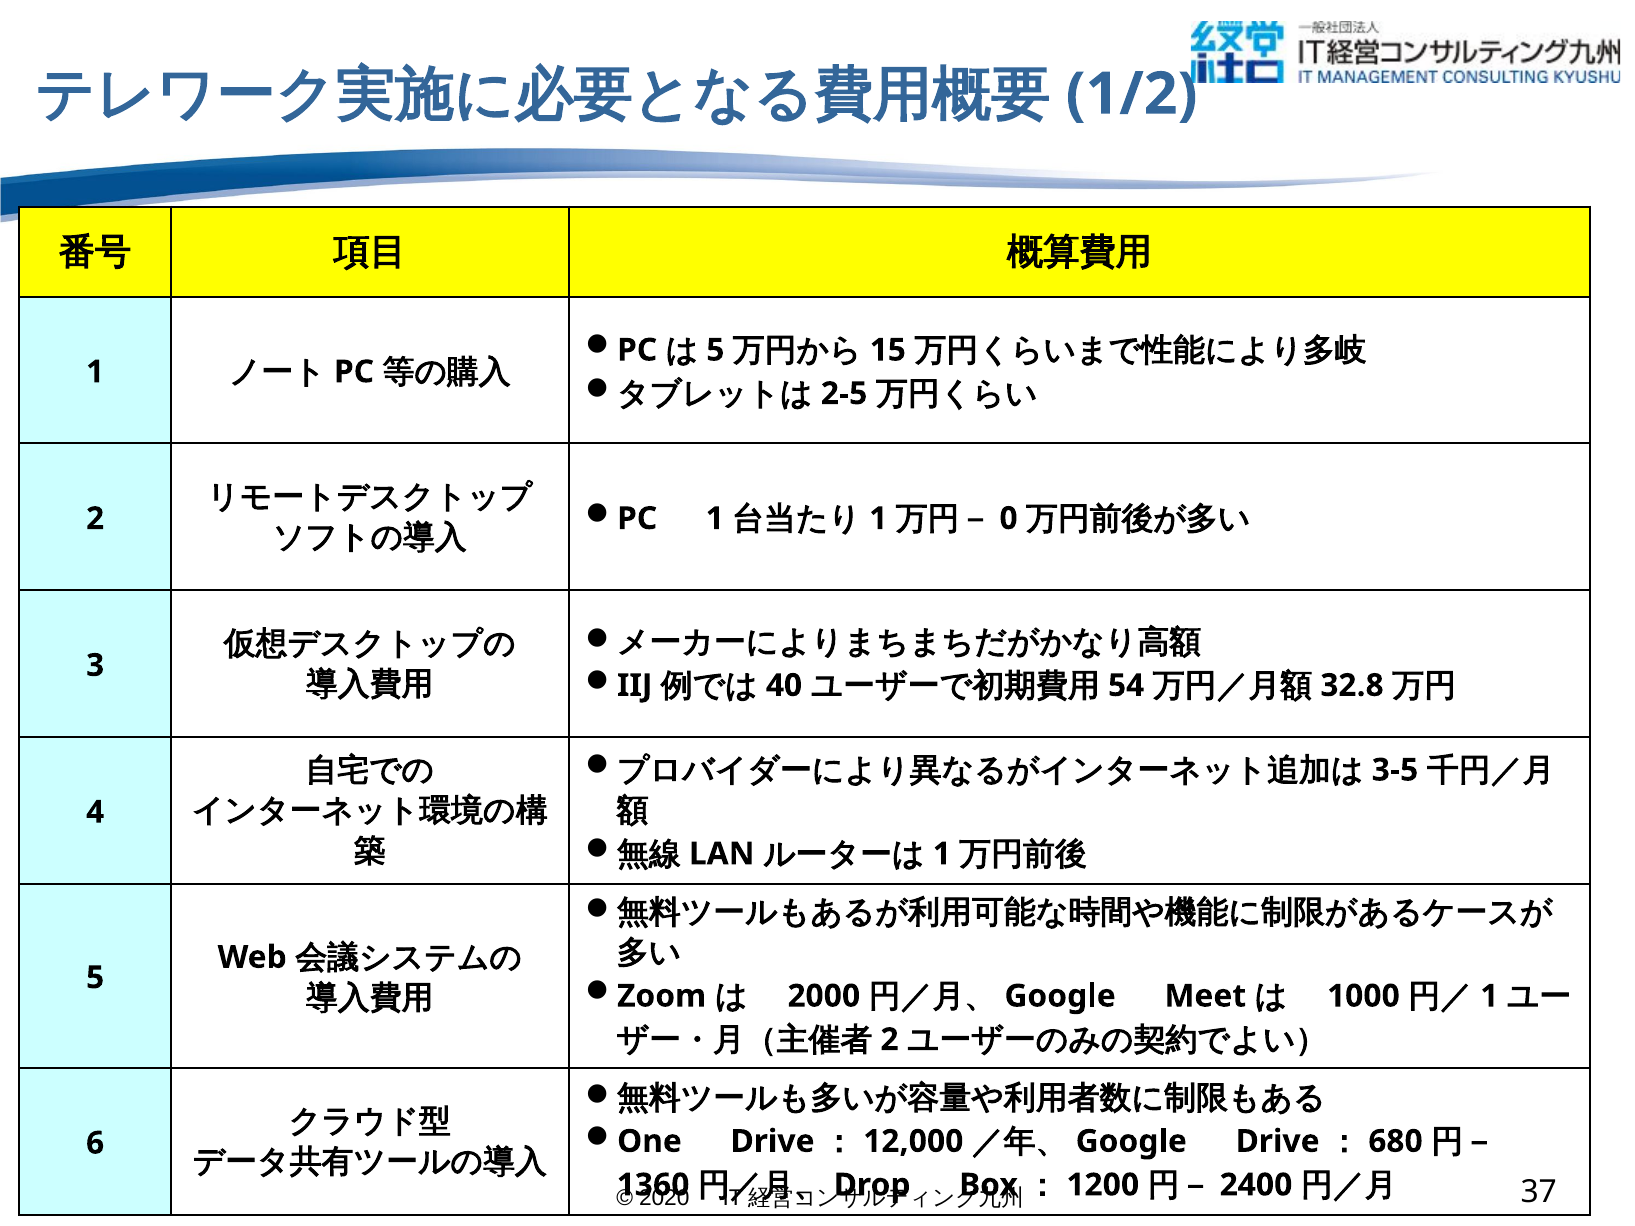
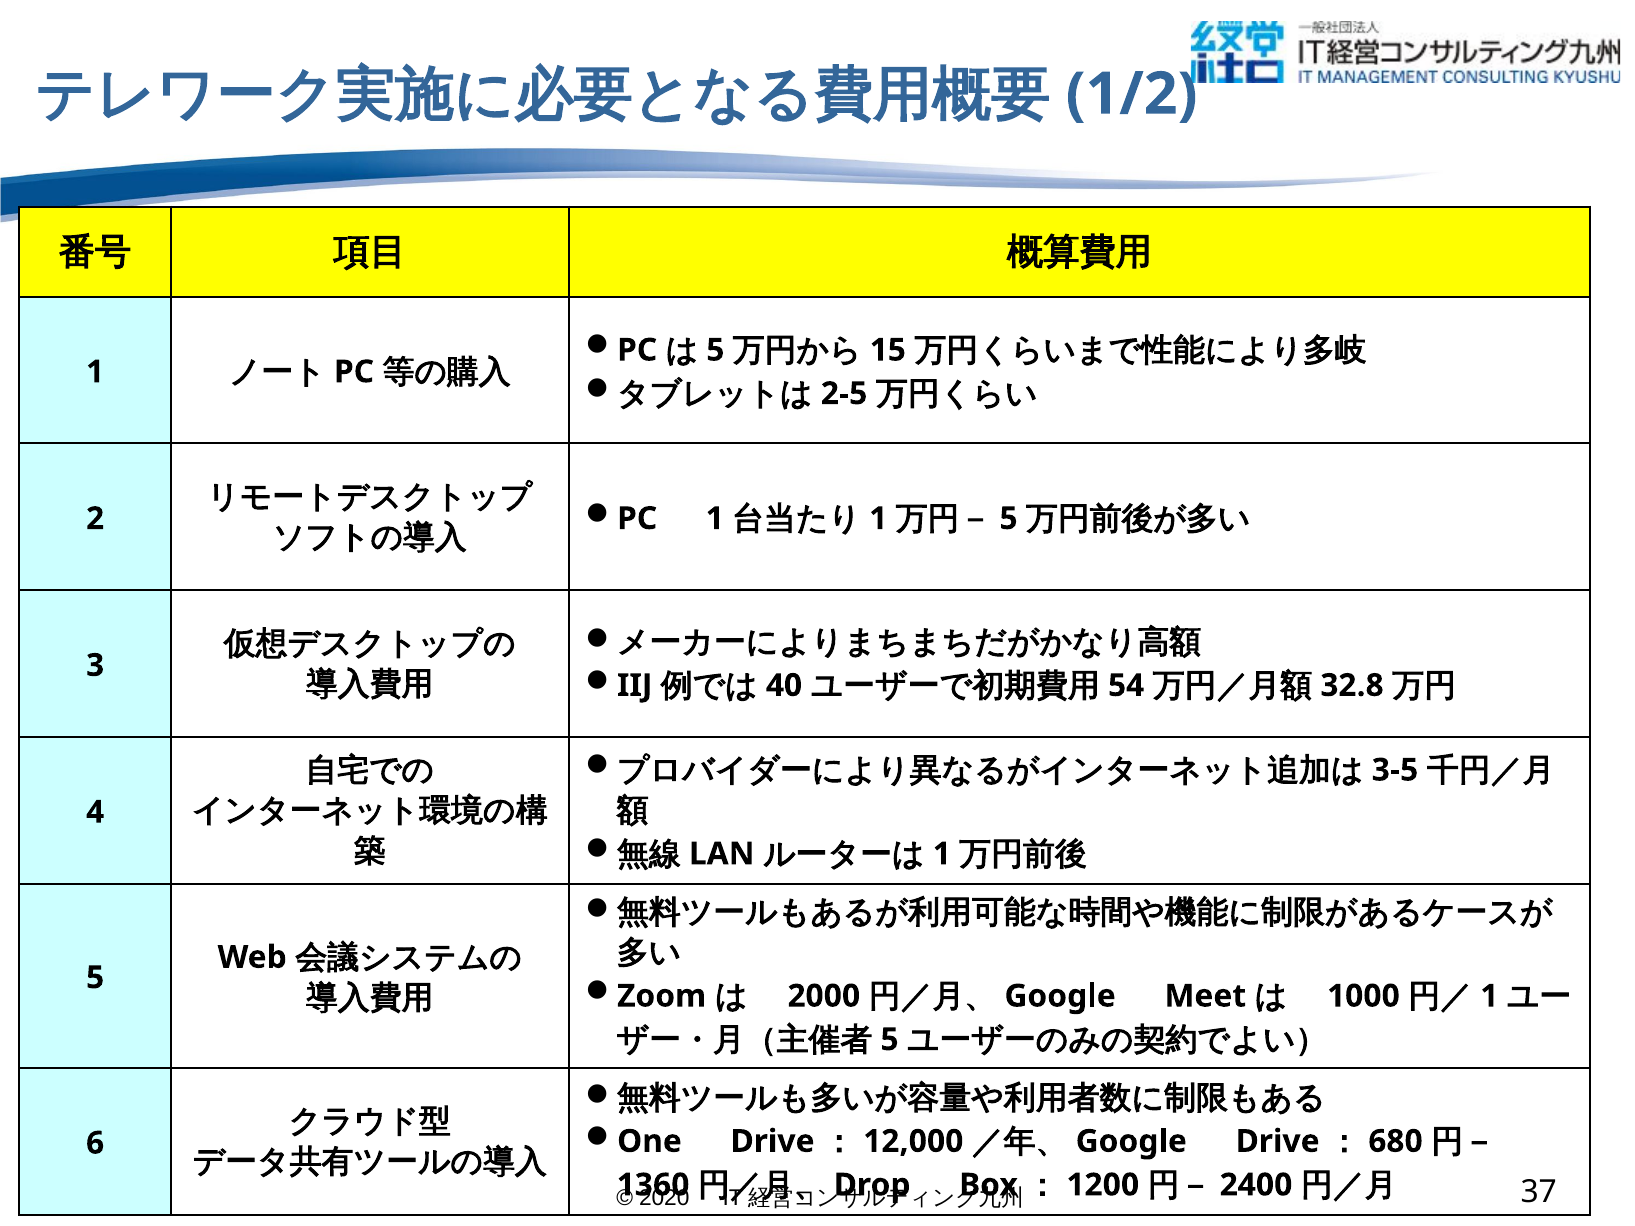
0: 0 -> 5 (1009, 519)
2: 2 -> 5 (890, 1040)
